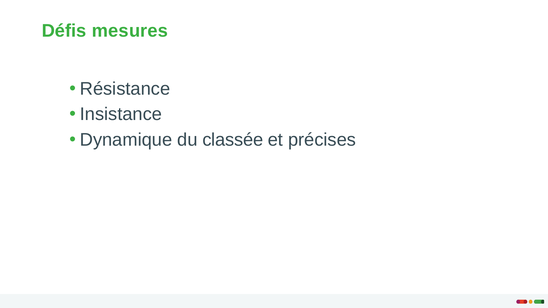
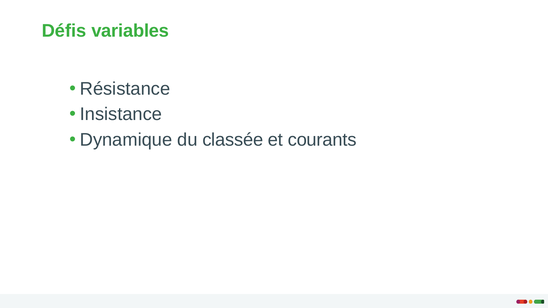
mesures: mesures -> variables (130, 31)
précises: précises -> courants (322, 140)
